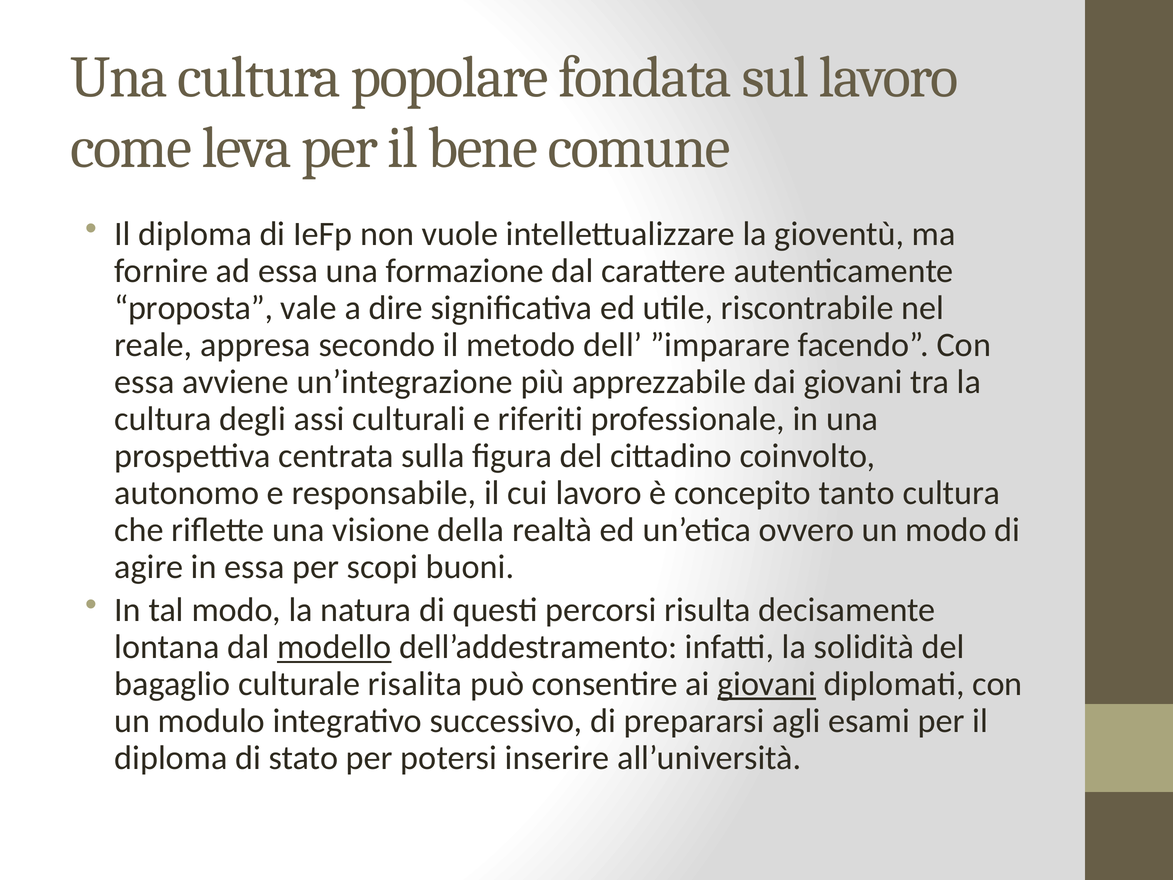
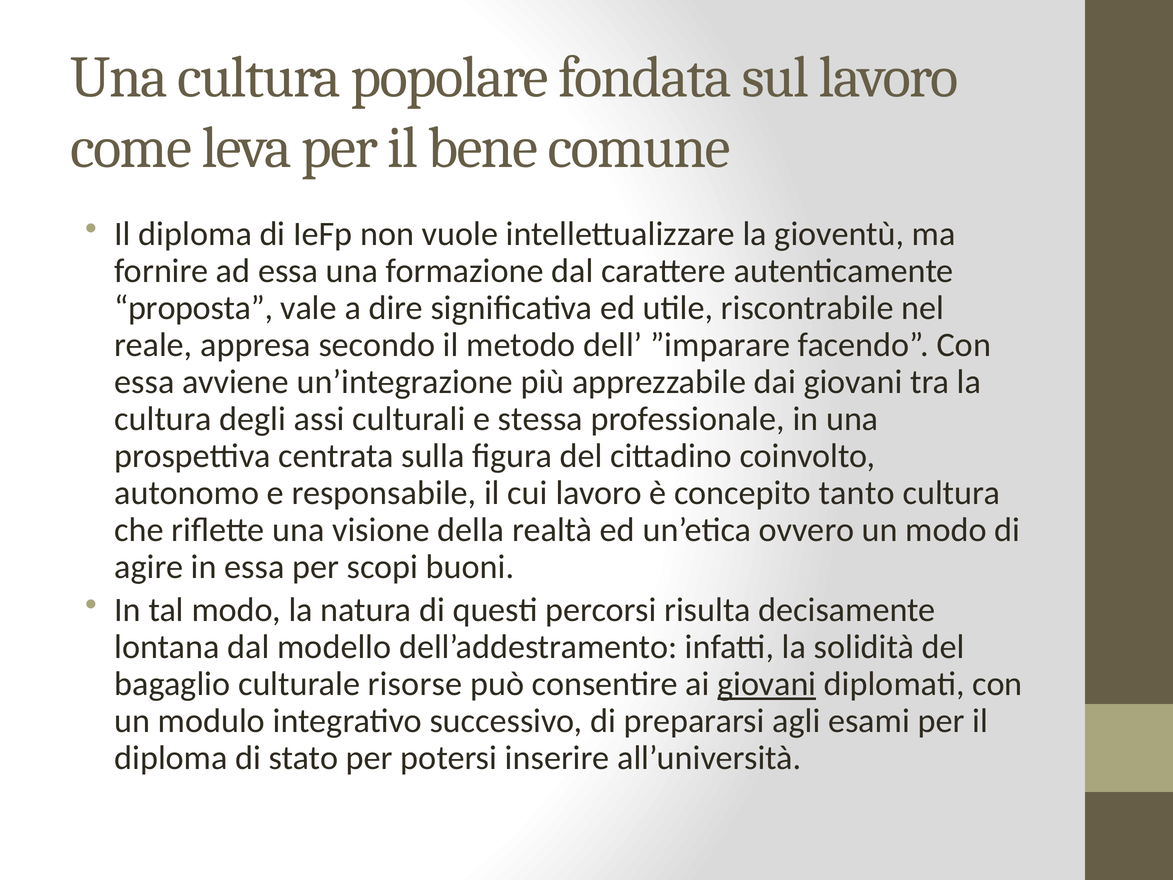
riferiti: riferiti -> stessa (540, 419)
modello underline: present -> none (334, 647)
risalita: risalita -> risorse (415, 684)
